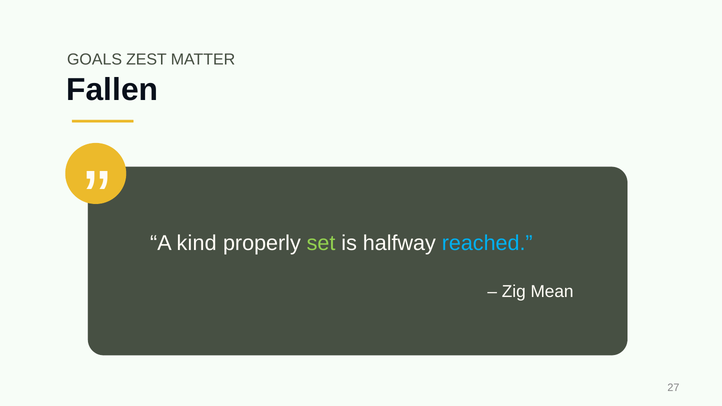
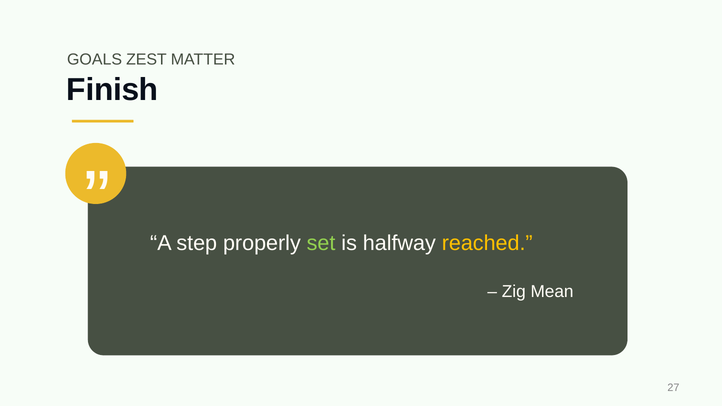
Fallen: Fallen -> Finish (112, 90)
kind: kind -> step (197, 243)
reached colour: light blue -> yellow (487, 243)
